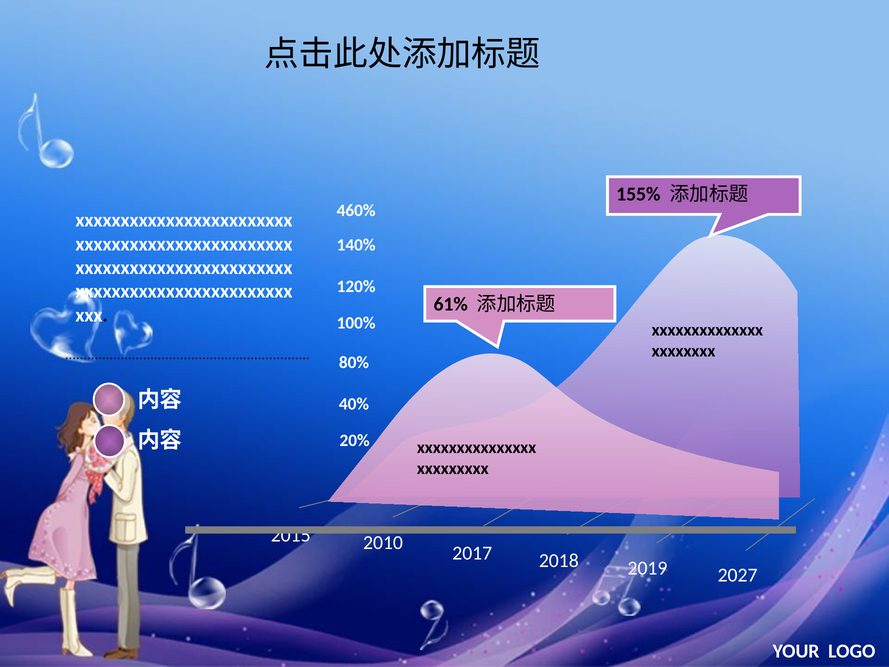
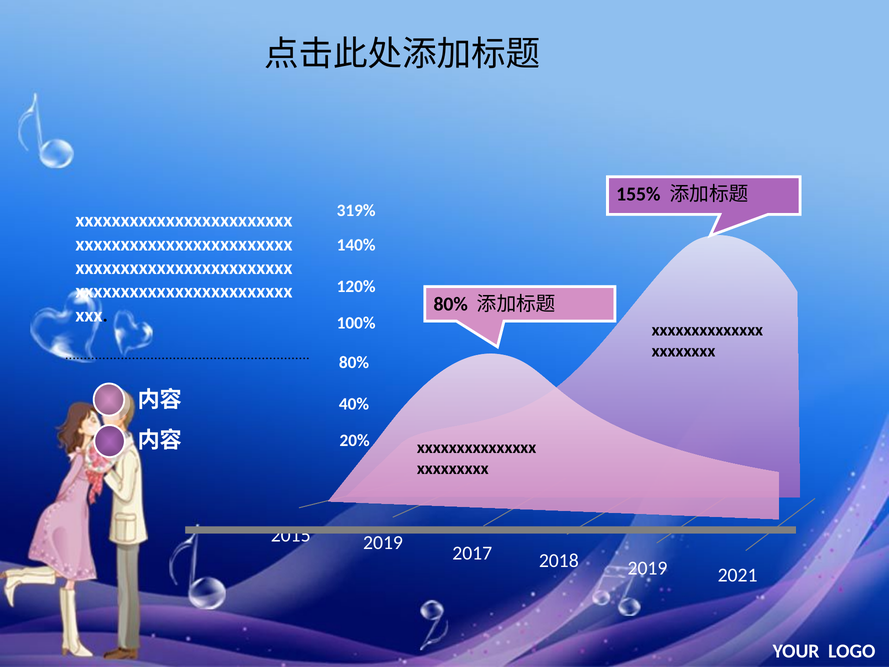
460%: 460% -> 319% (356, 210)
61%: 61% -> 80% (451, 304)
2010: 2010 -> 2019 (383, 543)
2027: 2027 -> 2021 (738, 575)
